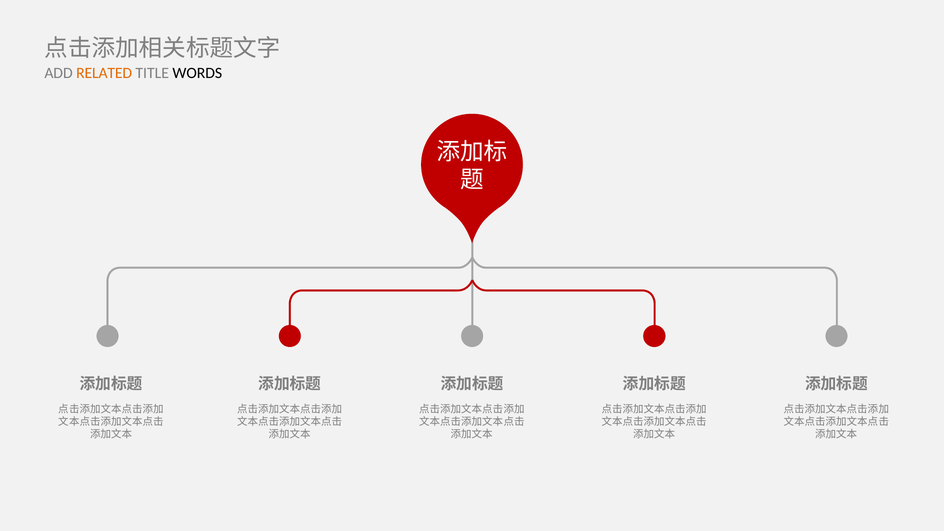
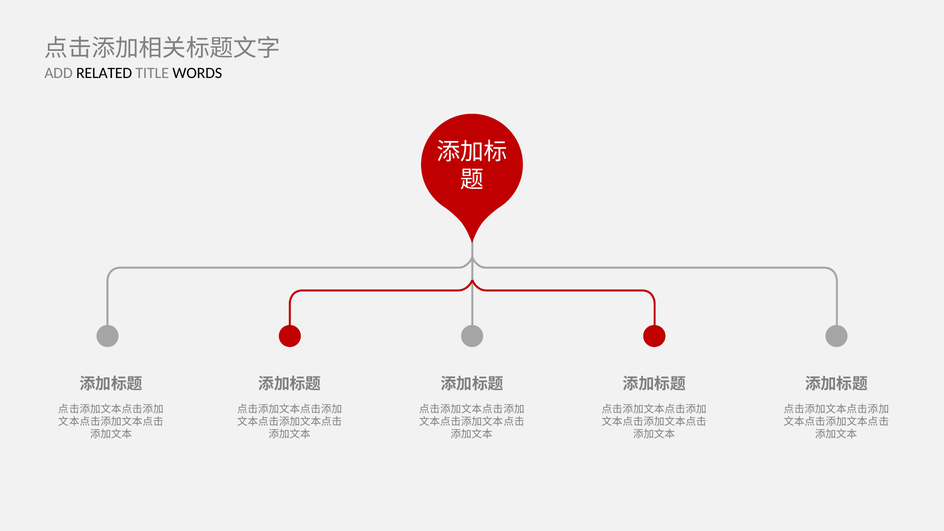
RELATED colour: orange -> black (104, 73)
